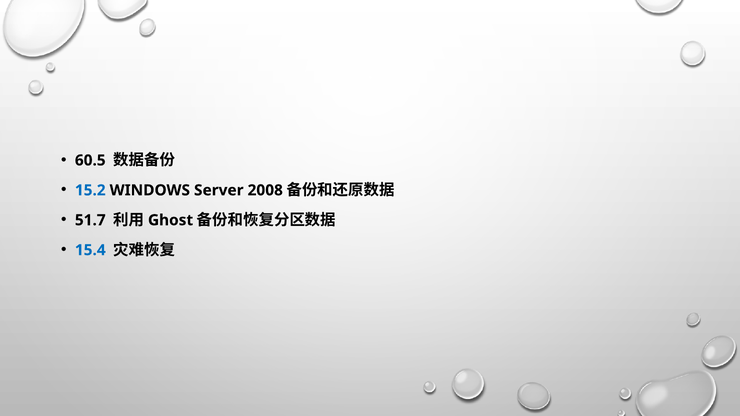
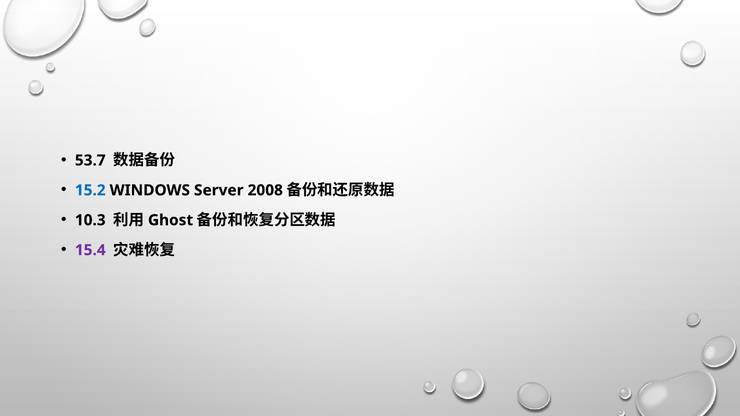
60.5: 60.5 -> 53.7 (90, 160)
51.7: 51.7 -> 10.3 (90, 220)
15.4 colour: blue -> purple (90, 250)
